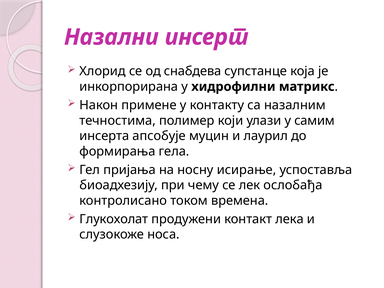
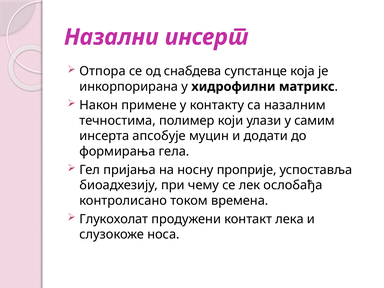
Хлорид: Хлорид -> Отпора (103, 71)
лаурил: лаурил -> додати (266, 136)
исирање: исирање -> проприје (247, 170)
